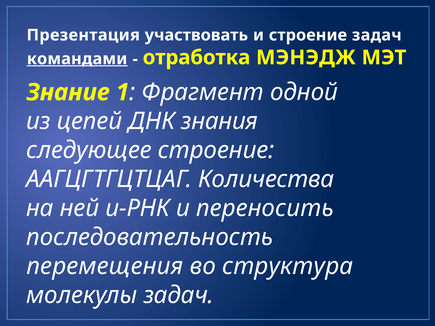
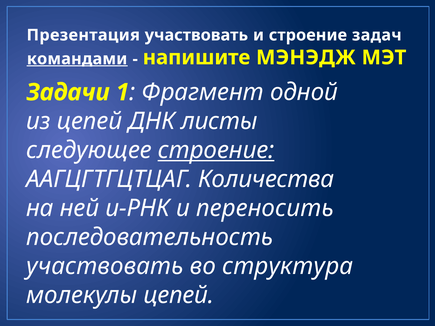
отработка: отработка -> напишите (196, 58)
Знание: Знание -> Задачи (68, 92)
знания: знания -> листы (219, 121)
строение underline: none -> present (216, 150)
перемещения: перемещения -> участвовать (105, 266)
молекулы задач: задач -> цепей (179, 295)
